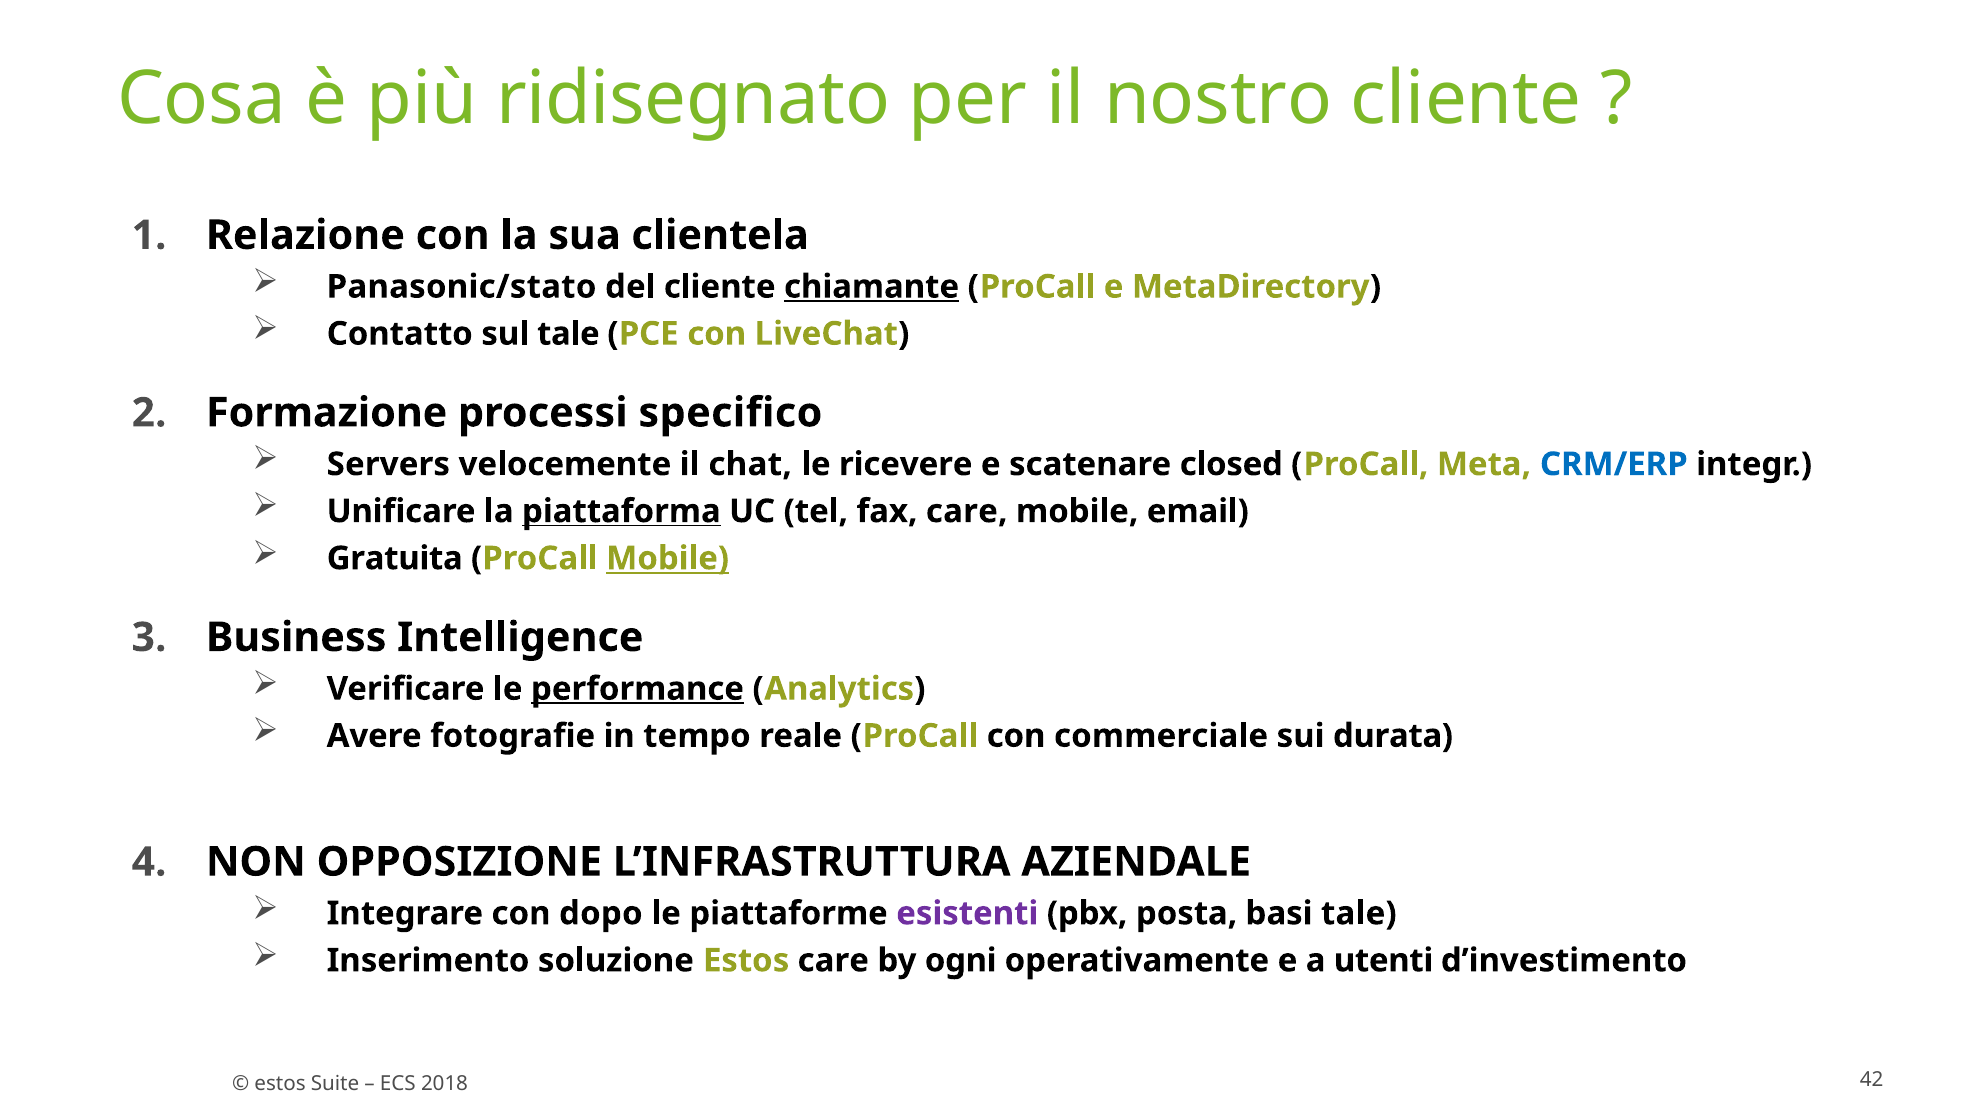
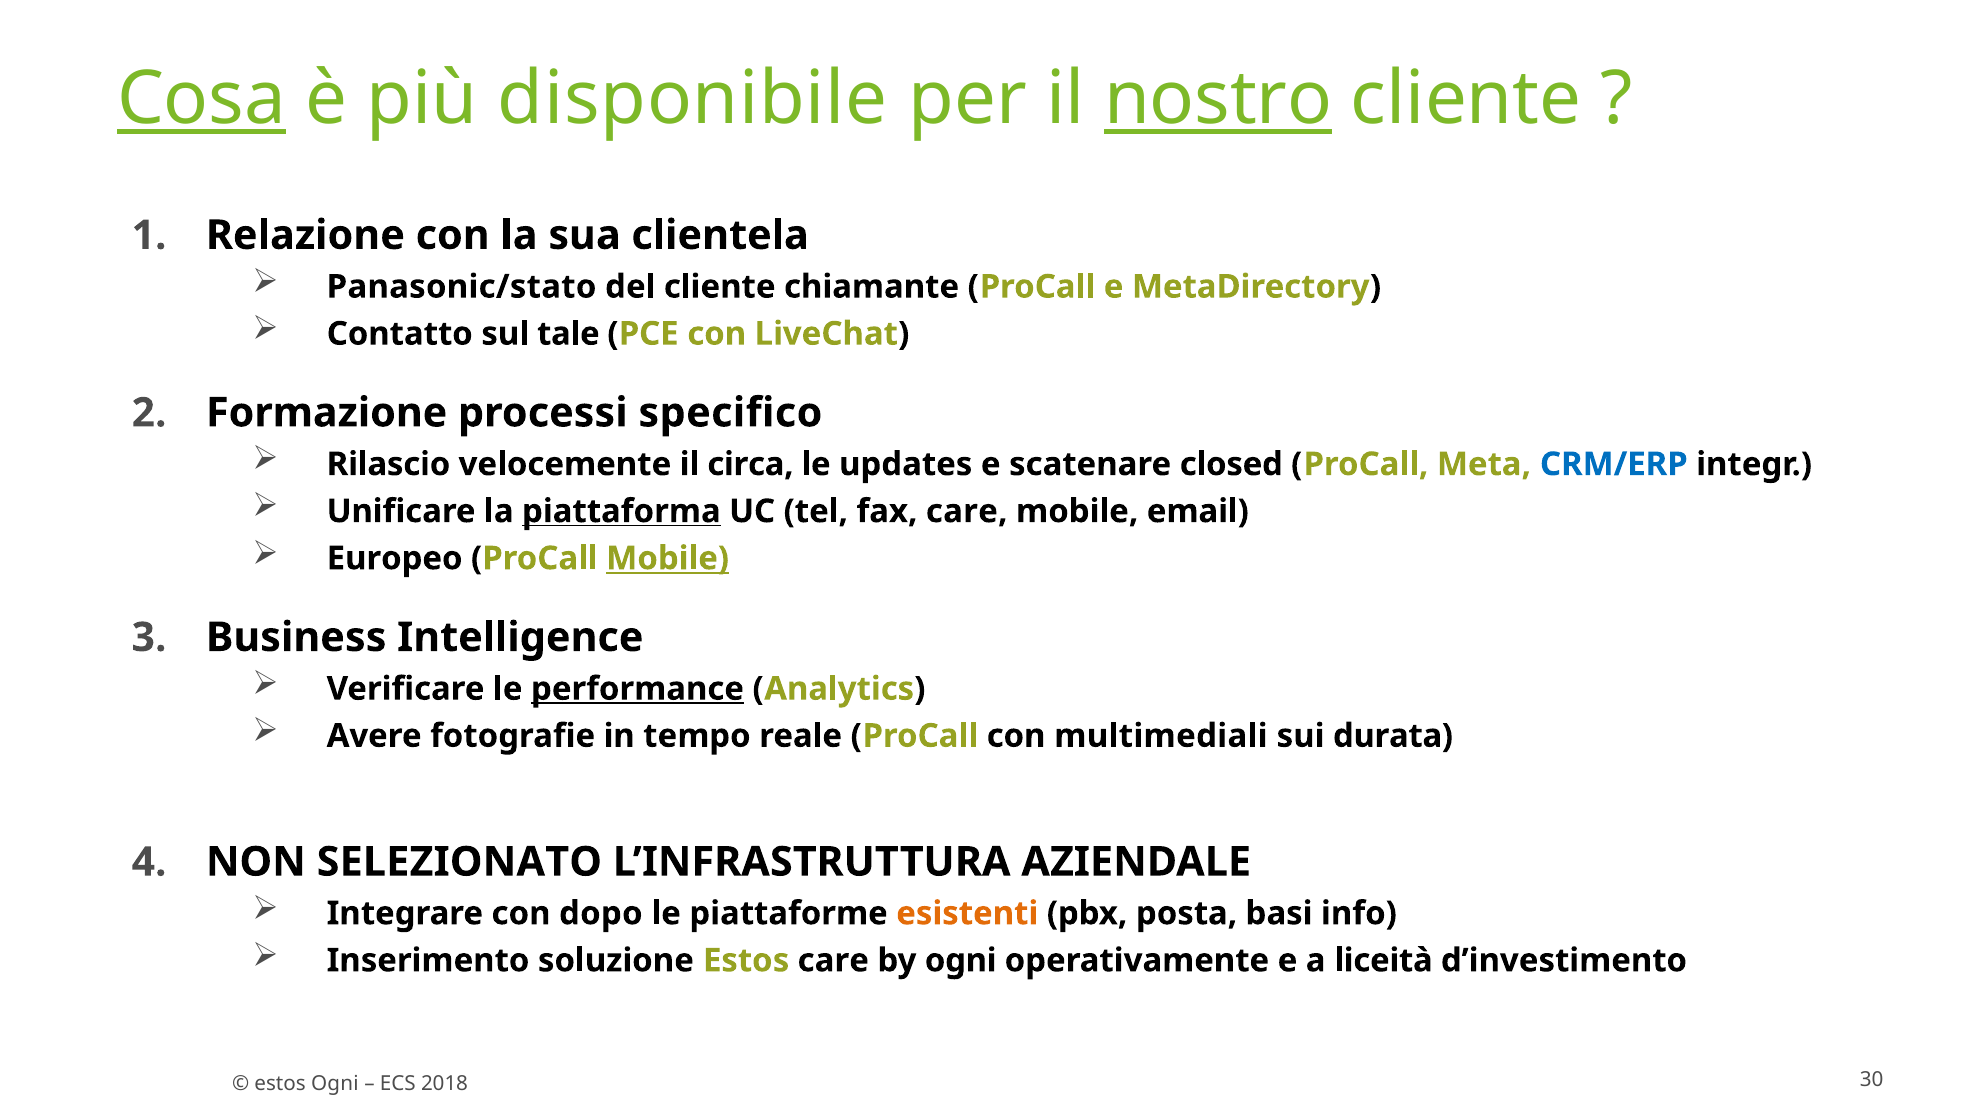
Cosa underline: none -> present (202, 99)
ridisegnato: ridisegnato -> disponibile (693, 99)
nostro underline: none -> present (1218, 99)
chiamante underline: present -> none (872, 287)
Servers: Servers -> Rilascio (389, 464)
chat: chat -> circa (750, 464)
ricevere: ricevere -> updates (906, 464)
Gratuita: Gratuita -> Europeo (395, 558)
commerciale: commerciale -> multimediali (1161, 736)
OPPOSIZIONE: OPPOSIZIONE -> SELEZIONATO (459, 862)
esistenti colour: purple -> orange (967, 913)
basi tale: tale -> info (1359, 913)
utenti: utenti -> liceità (1383, 960)
estos Suite: Suite -> Ogni (335, 1083)
42: 42 -> 30 (1872, 1080)
